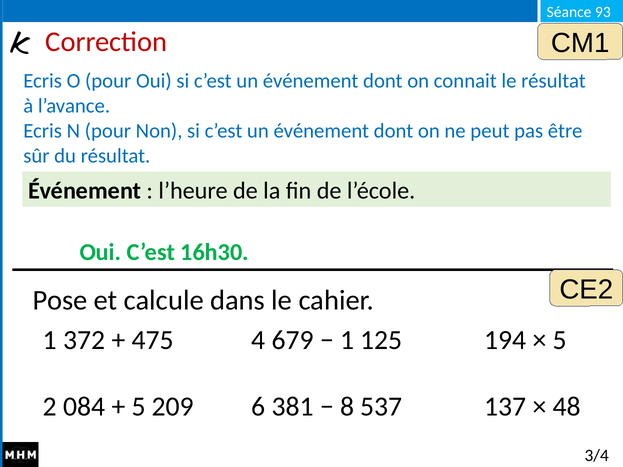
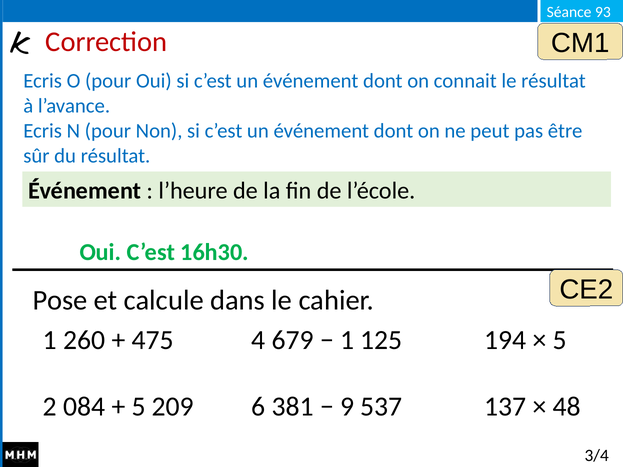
372: 372 -> 260 (84, 340)
8: 8 -> 9 (347, 407)
